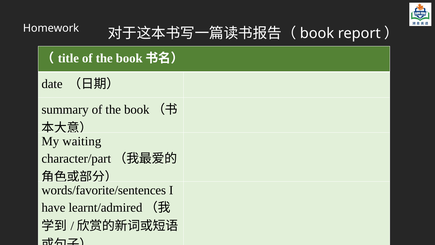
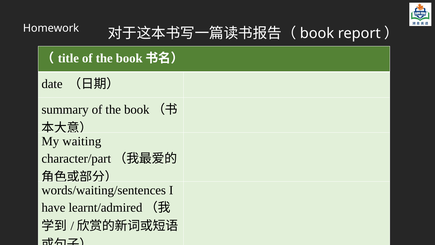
words/favorite/sentences: words/favorite/sentences -> words/waiting/sentences (104, 190)
